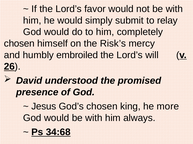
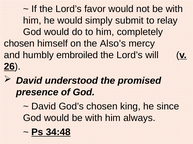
Risk’s: Risk’s -> Also’s (113, 44)
Jesus: Jesus -> David (44, 107)
more: more -> since (168, 107)
34:68: 34:68 -> 34:48 (58, 133)
